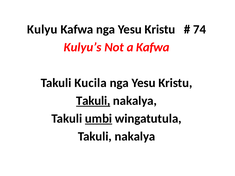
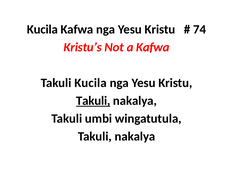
Kulyu: Kulyu -> Kucila (42, 29)
Kulyu’s: Kulyu’s -> Kristu’s (83, 47)
umbi underline: present -> none (99, 119)
